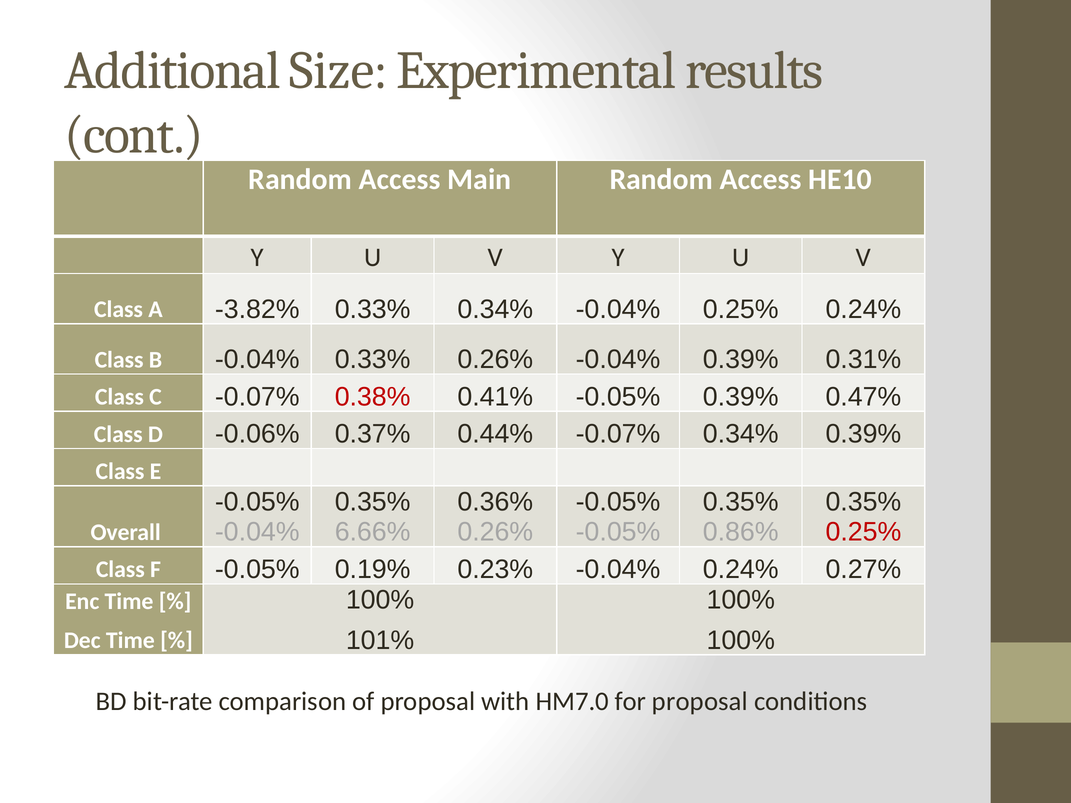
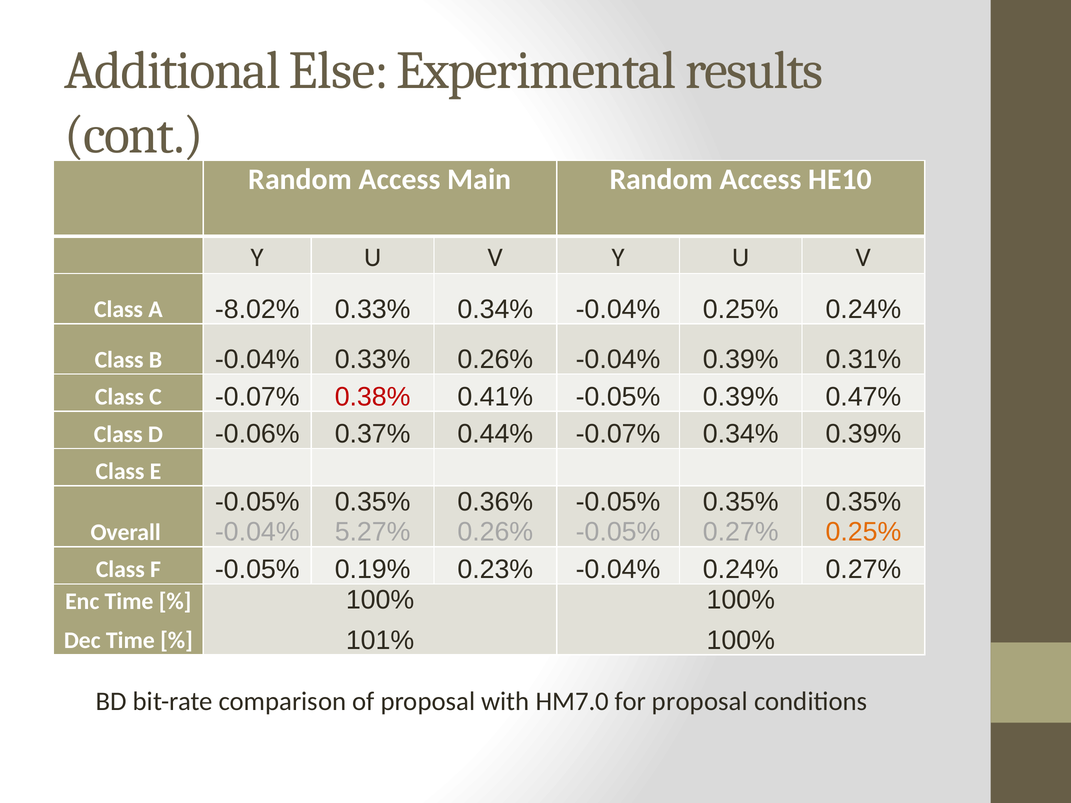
Size: Size -> Else (339, 71)
-3.82%: -3.82% -> -8.02% (257, 309)
6.66%: 6.66% -> 5.27% (373, 532)
0.86%: 0.86% -> 0.27% (741, 532)
0.25% colour: red -> orange (863, 532)
